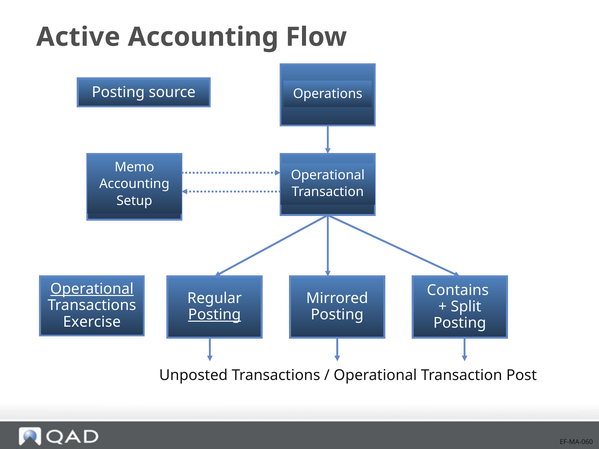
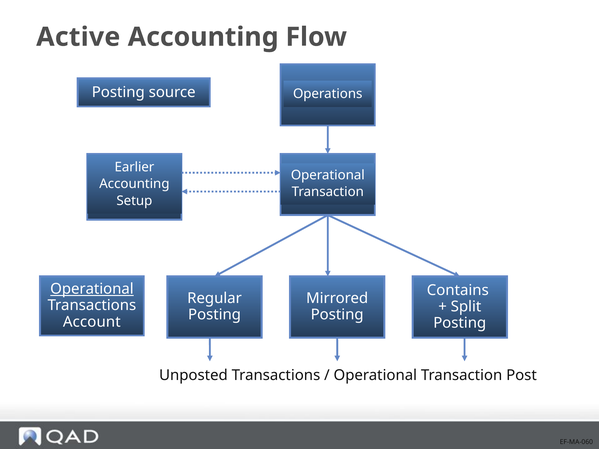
Memo: Memo -> Earlier (134, 167)
Posting underline: present -> none (215, 315)
Exercise: Exercise -> Account (92, 322)
